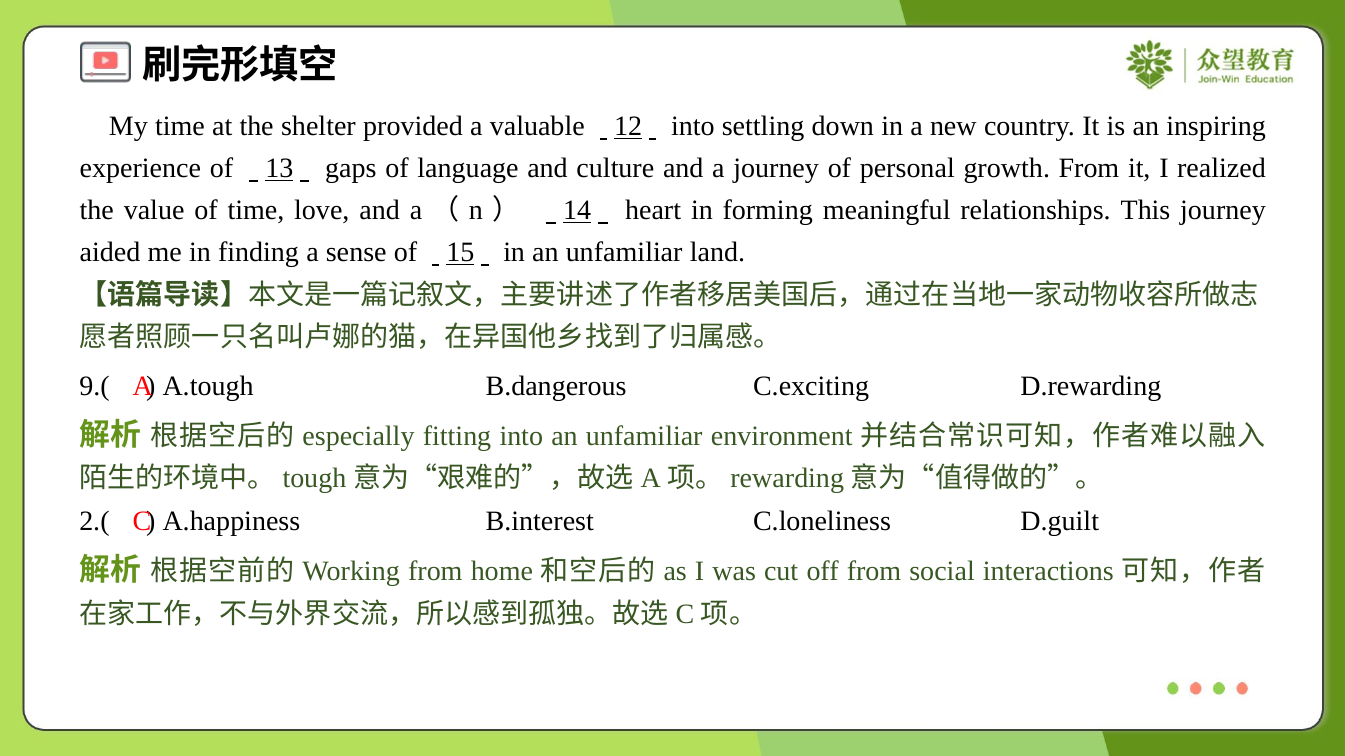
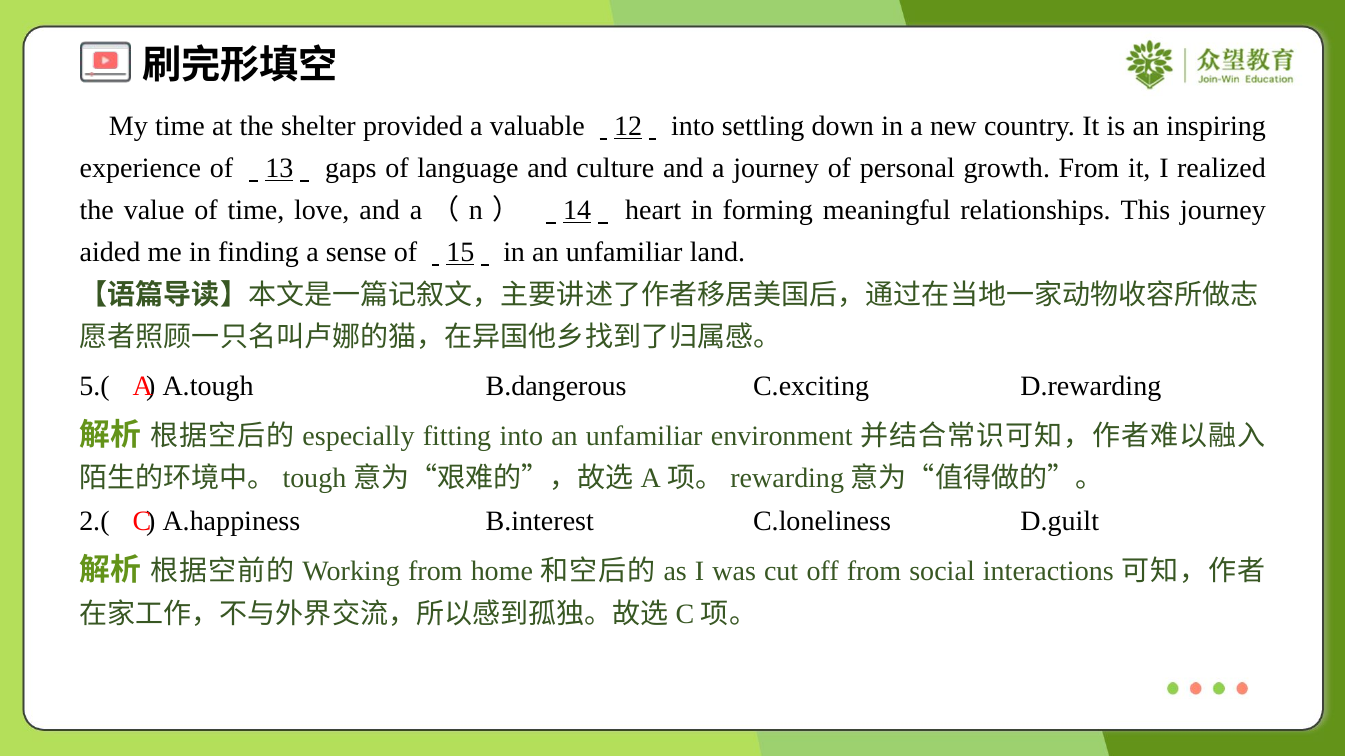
9.(: 9.( -> 5.( (94, 386)
